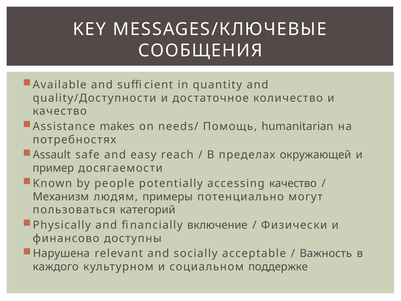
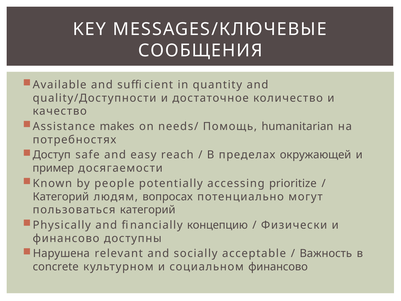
Assault: Assault -> Доступ (52, 155)
accessing качество: качество -> prioritize (293, 183)
Механизм: Механизм -> Категорий (61, 197)
примеры: примеры -> вопросах (168, 197)
включение: включение -> концепцию (217, 225)
каждого: каждого -> concrete (56, 267)
социальном поддержке: поддержке -> финансово (278, 267)
